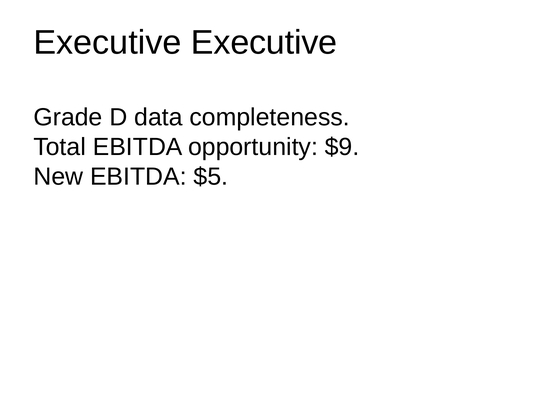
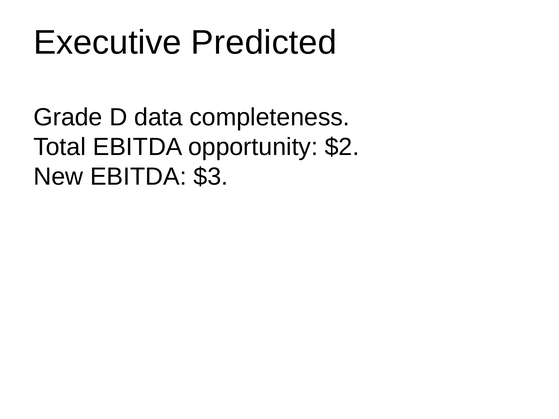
Executive Executive: Executive -> Predicted (264, 42)
$9: $9 -> $2 (342, 147)
$5: $5 -> $3 (211, 177)
